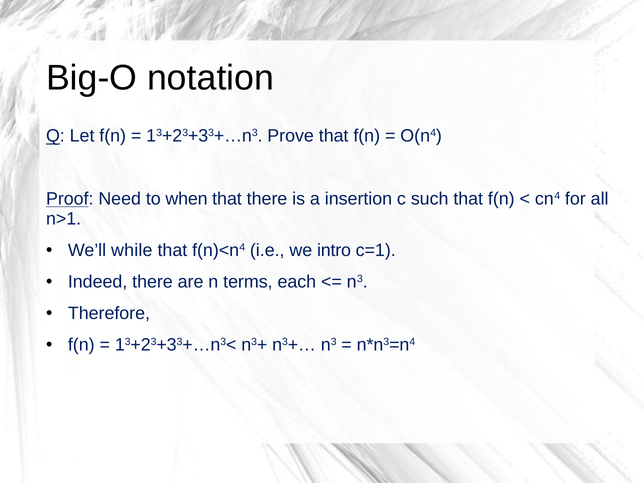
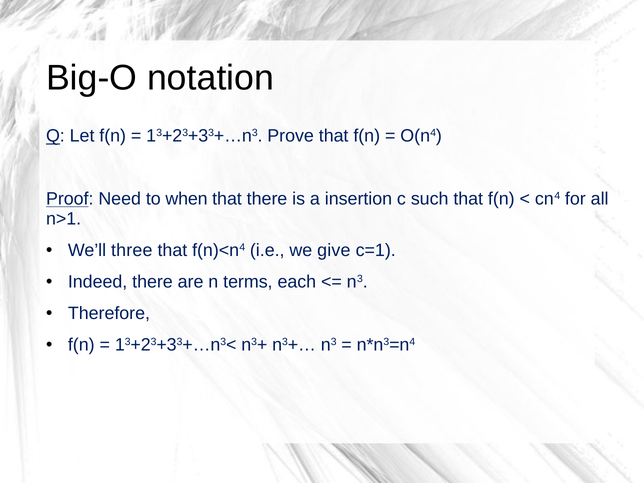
while: while -> three (132, 250)
intro: intro -> give (334, 250)
